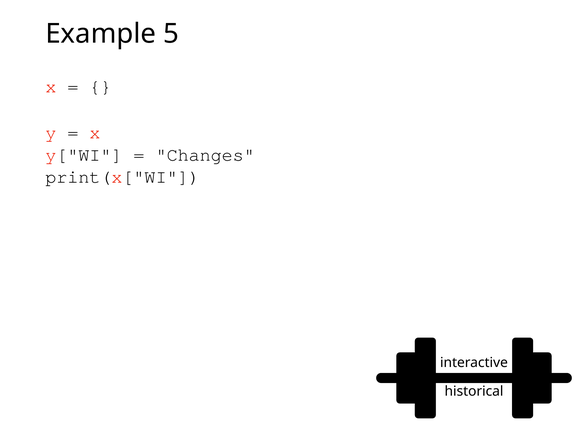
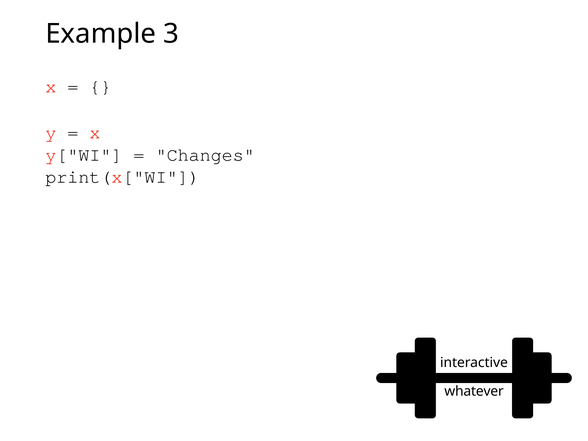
5: 5 -> 3 (171, 34)
historical: historical -> whatever (474, 391)
